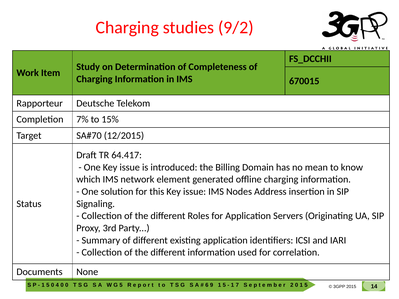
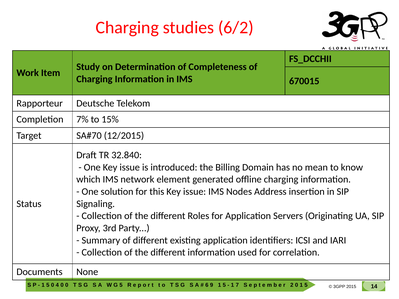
9/2: 9/2 -> 6/2 (236, 28)
64.417: 64.417 -> 32.840 (127, 155)
